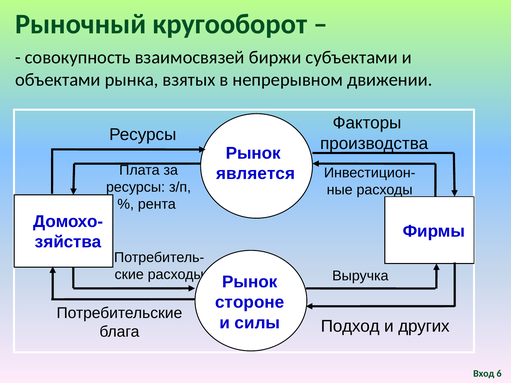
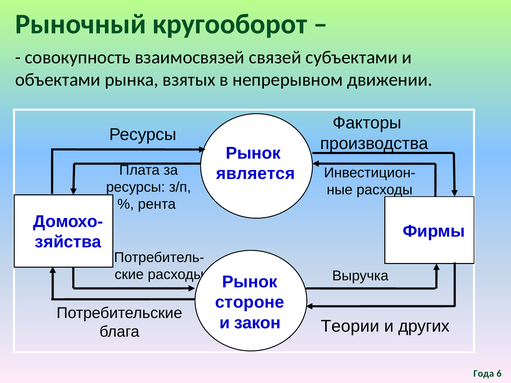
биржи: биржи -> связей (275, 58)
силы: силы -> закон (257, 323)
Подход: Подход -> Теории (350, 326)
Вход: Вход -> Года (484, 374)
